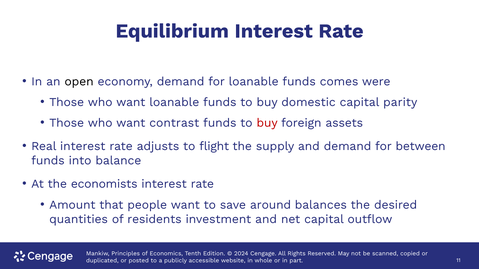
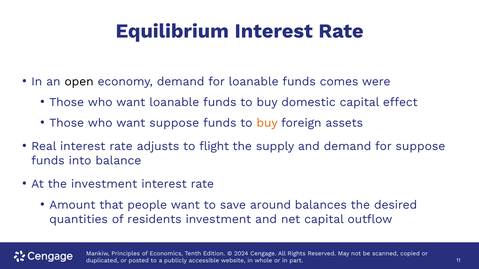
parity: parity -> effect (400, 102)
want contrast: contrast -> suppose (174, 123)
buy colour: red -> orange (267, 123)
for between: between -> suppose (420, 147)
the economists: economists -> investment (104, 184)
